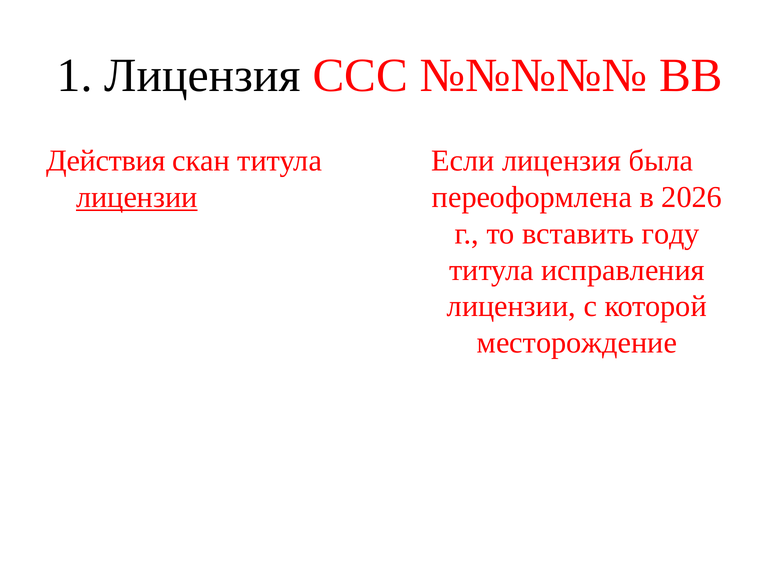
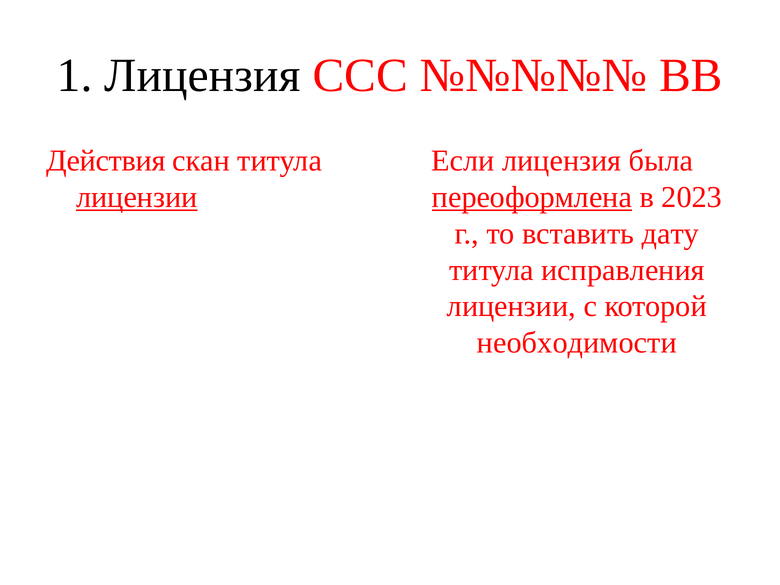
переоформлена underline: none -> present (532, 197)
2026: 2026 -> 2023 (692, 197)
году: году -> дату (670, 234)
месторождение: месторождение -> необходимости (577, 343)
